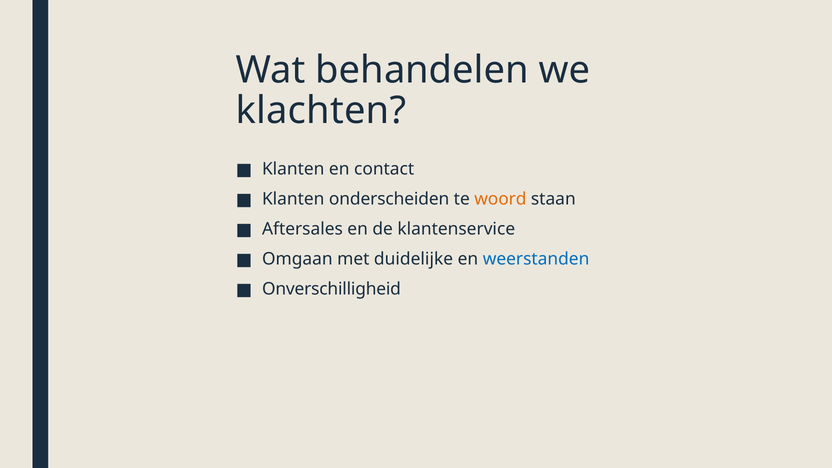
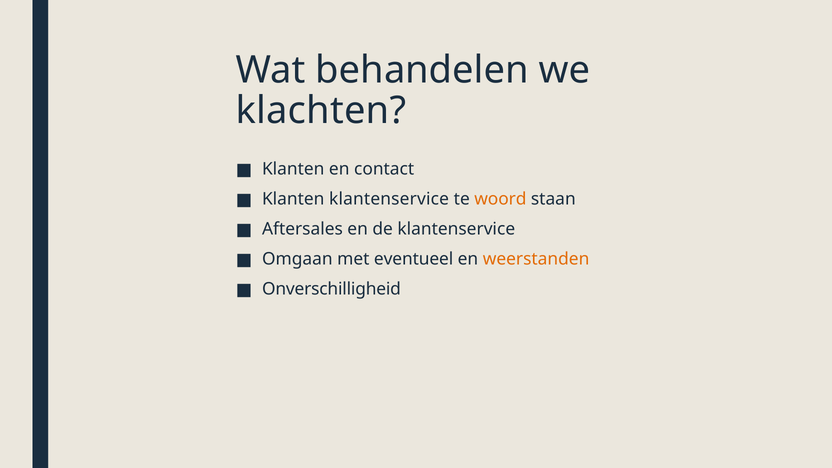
Klanten onderscheiden: onderscheiden -> klantenservice (389, 199)
duidelijke: duidelijke -> eventueel (414, 259)
weerstanden colour: blue -> orange (536, 259)
